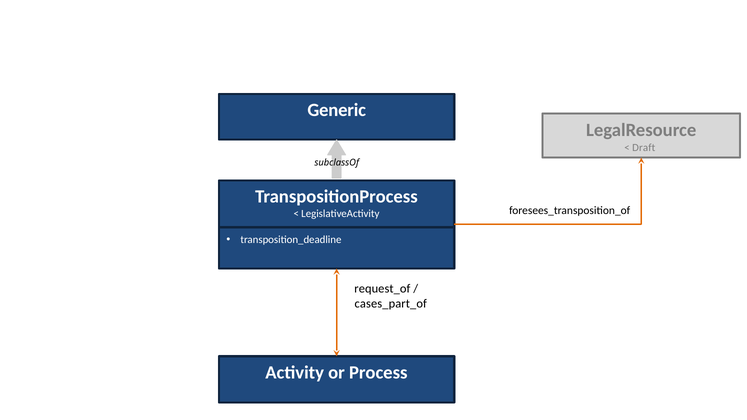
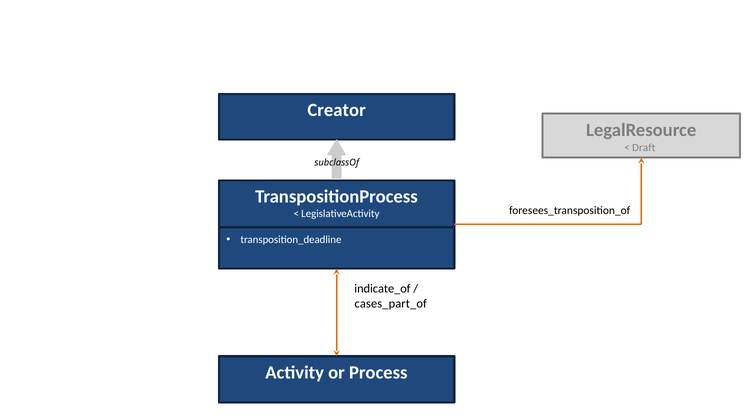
Generic: Generic -> Creator (337, 110)
request_of: request_of -> indicate_of (382, 289)
